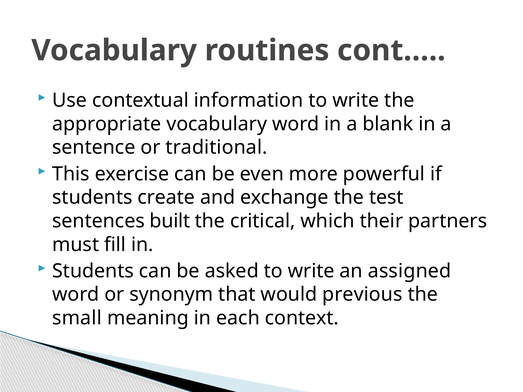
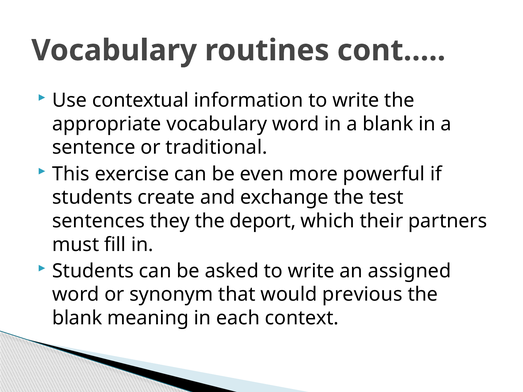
built: built -> they (170, 221)
critical: critical -> deport (263, 221)
small: small -> blank (77, 318)
